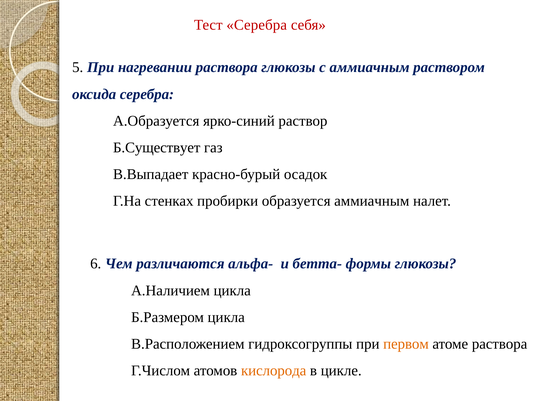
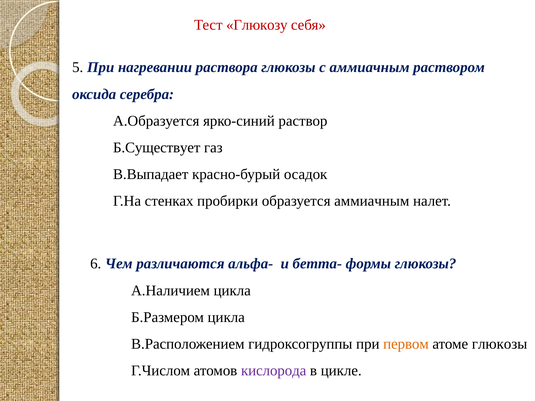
Тест Серебра: Серебра -> Глюкозу (257, 25)
атоме раствора: раствора -> глюкозы (500, 344)
кислорода colour: orange -> purple (274, 371)
